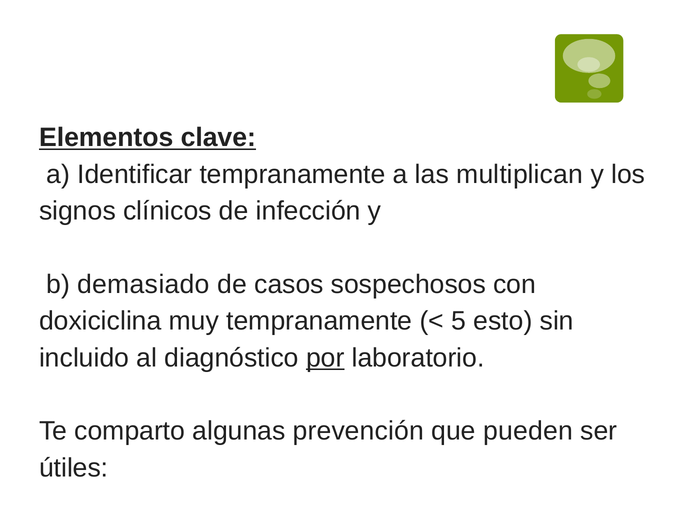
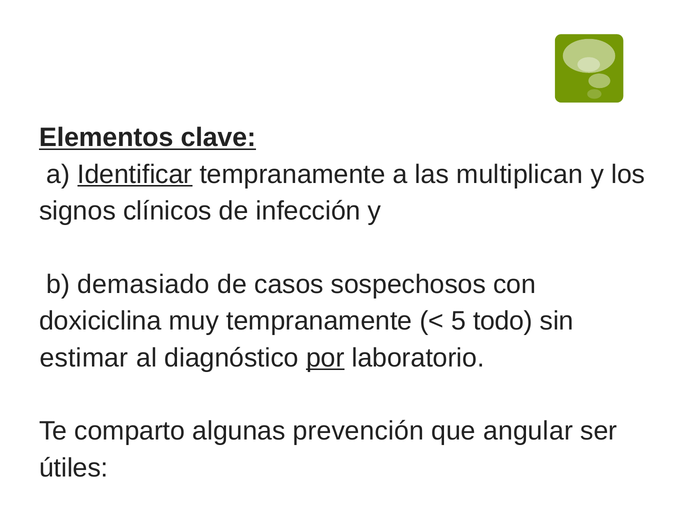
Identificar underline: none -> present (135, 174)
esto: esto -> todo (503, 321)
incluido: incluido -> estimar (84, 358)
pueden: pueden -> angular (528, 431)
